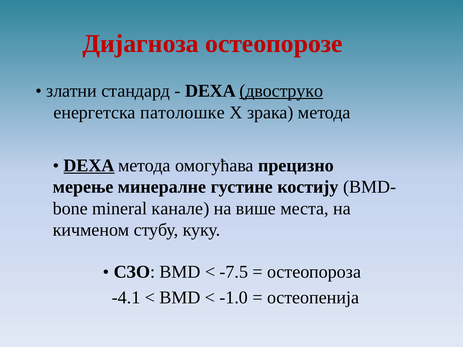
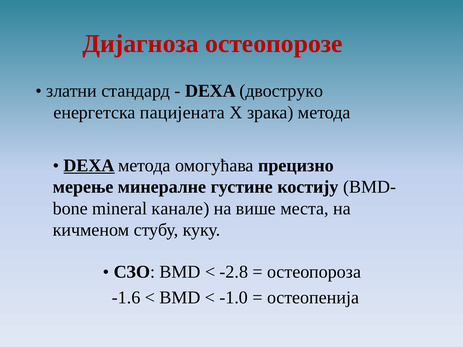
двоструко underline: present -> none (281, 91)
патолошке: патолошке -> пацијената (182, 113)
-7.5: -7.5 -> -2.8 (234, 272)
-4.1: -4.1 -> -1.6 (126, 298)
